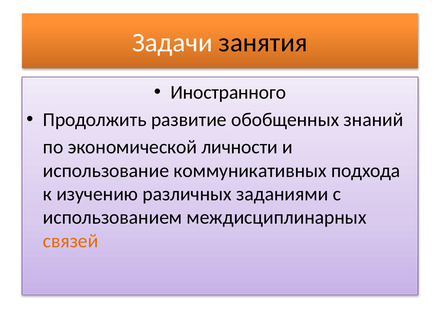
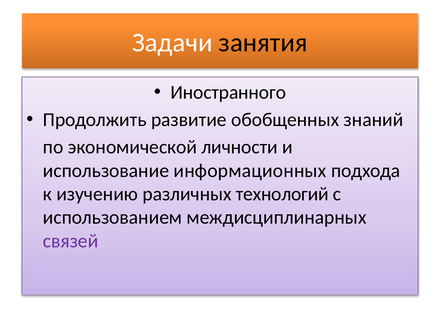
коммуникативных: коммуникативных -> информационных (250, 171)
заданиями: заданиями -> технологий (282, 194)
связей colour: orange -> purple (71, 241)
